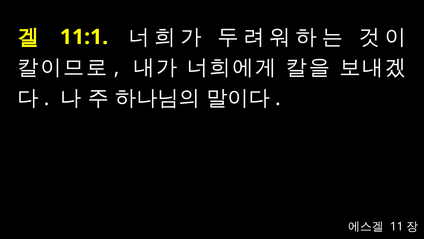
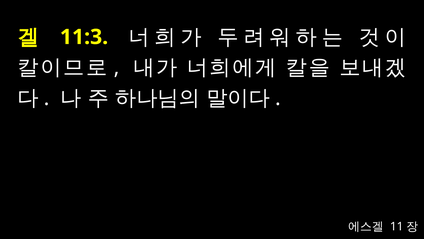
11:1: 11:1 -> 11:3 (84, 37)
